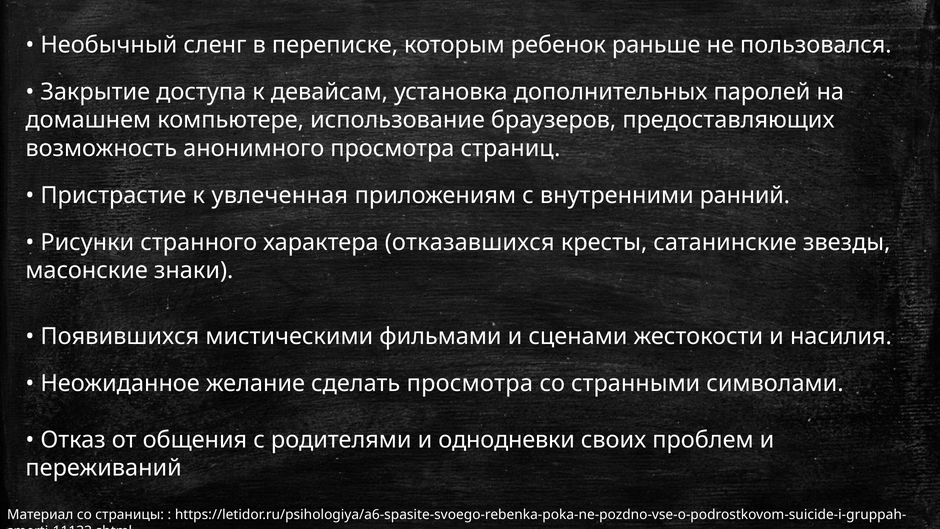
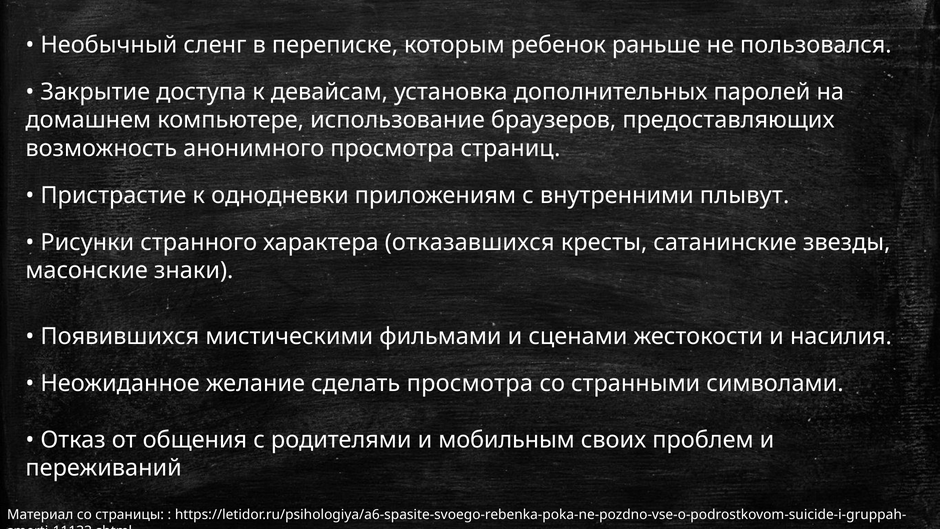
увлеченная: увлеченная -> однодневки (280, 195)
ранний: ранний -> плывут (745, 195)
однодневки: однодневки -> мобильным (507, 440)
